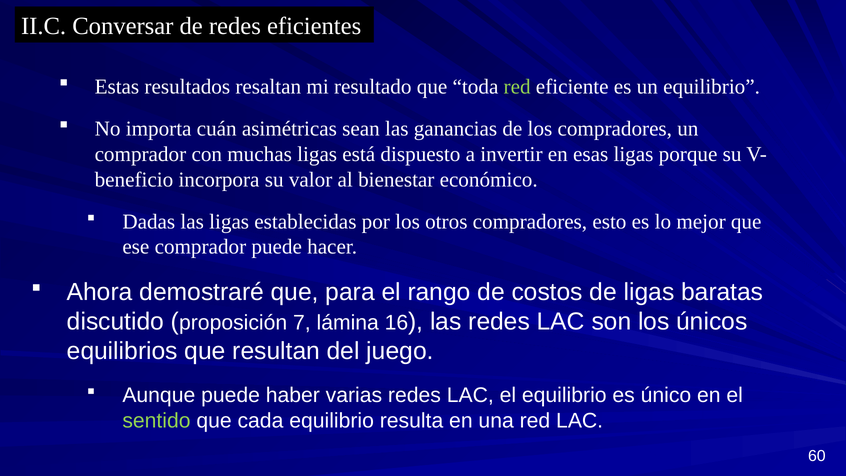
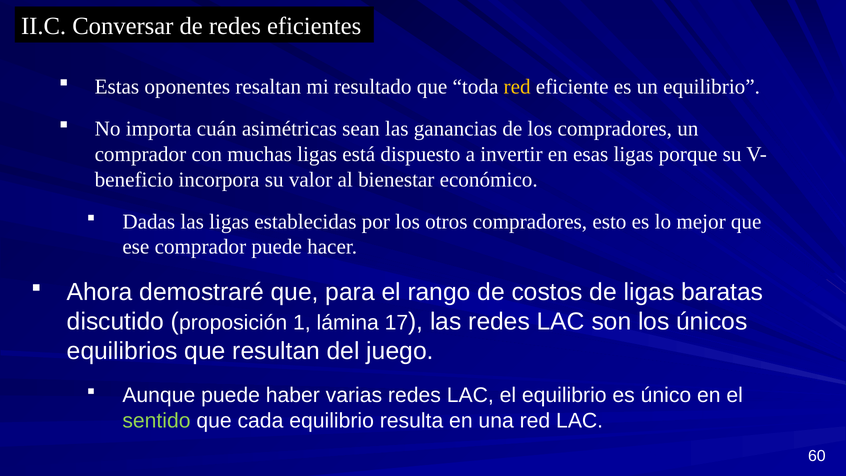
resultados: resultados -> oponentes (187, 87)
red colour: light green -> yellow (517, 87)
7: 7 -> 1 (302, 323)
16: 16 -> 17 (396, 323)
